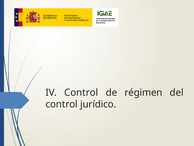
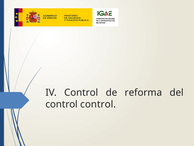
régimen: régimen -> reforma (143, 92)
control jurídico: jurídico -> control (98, 104)
